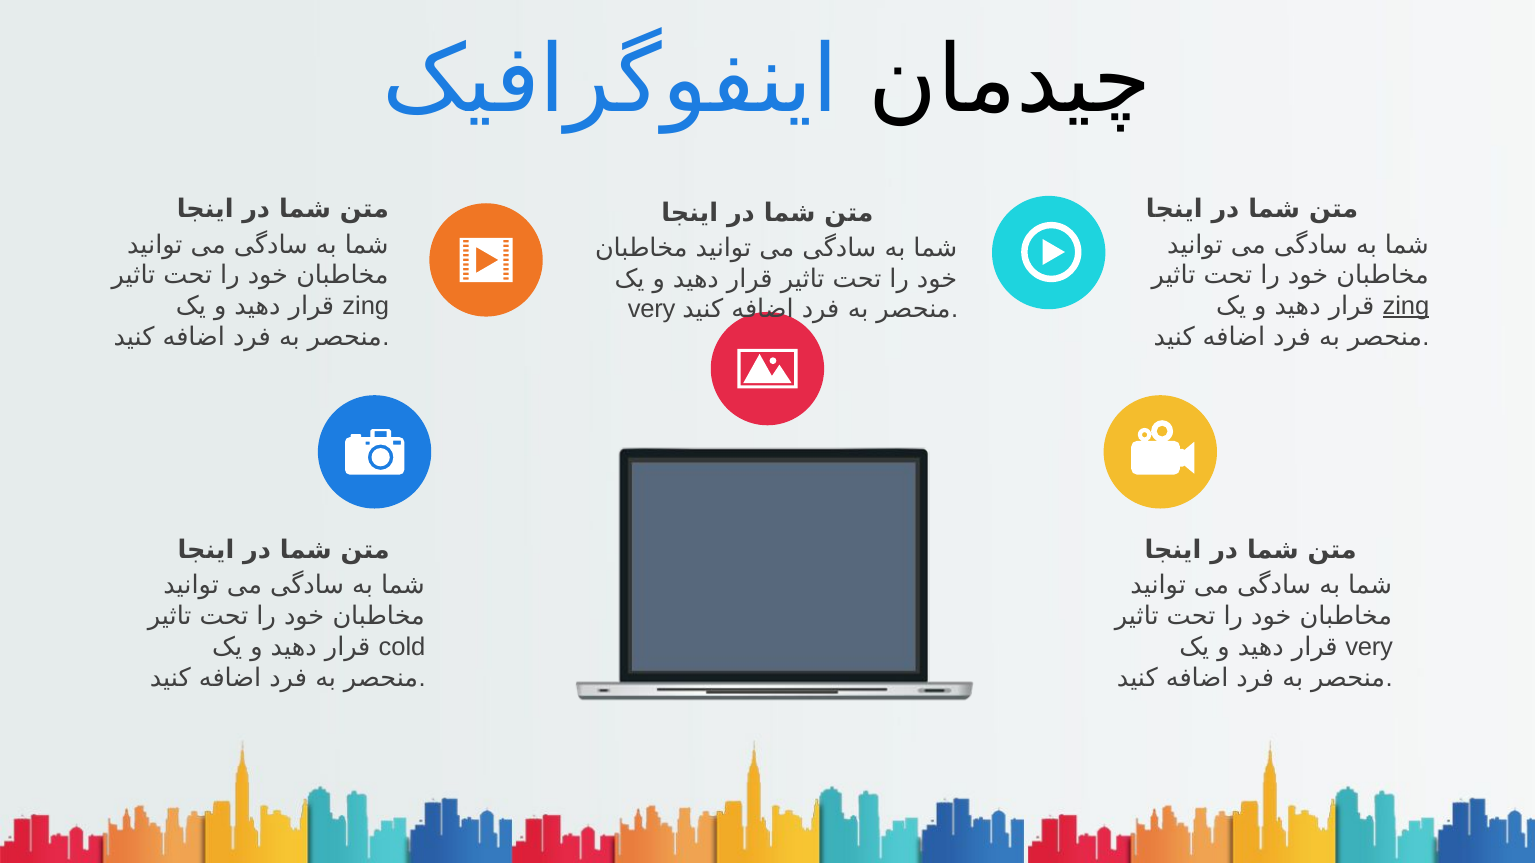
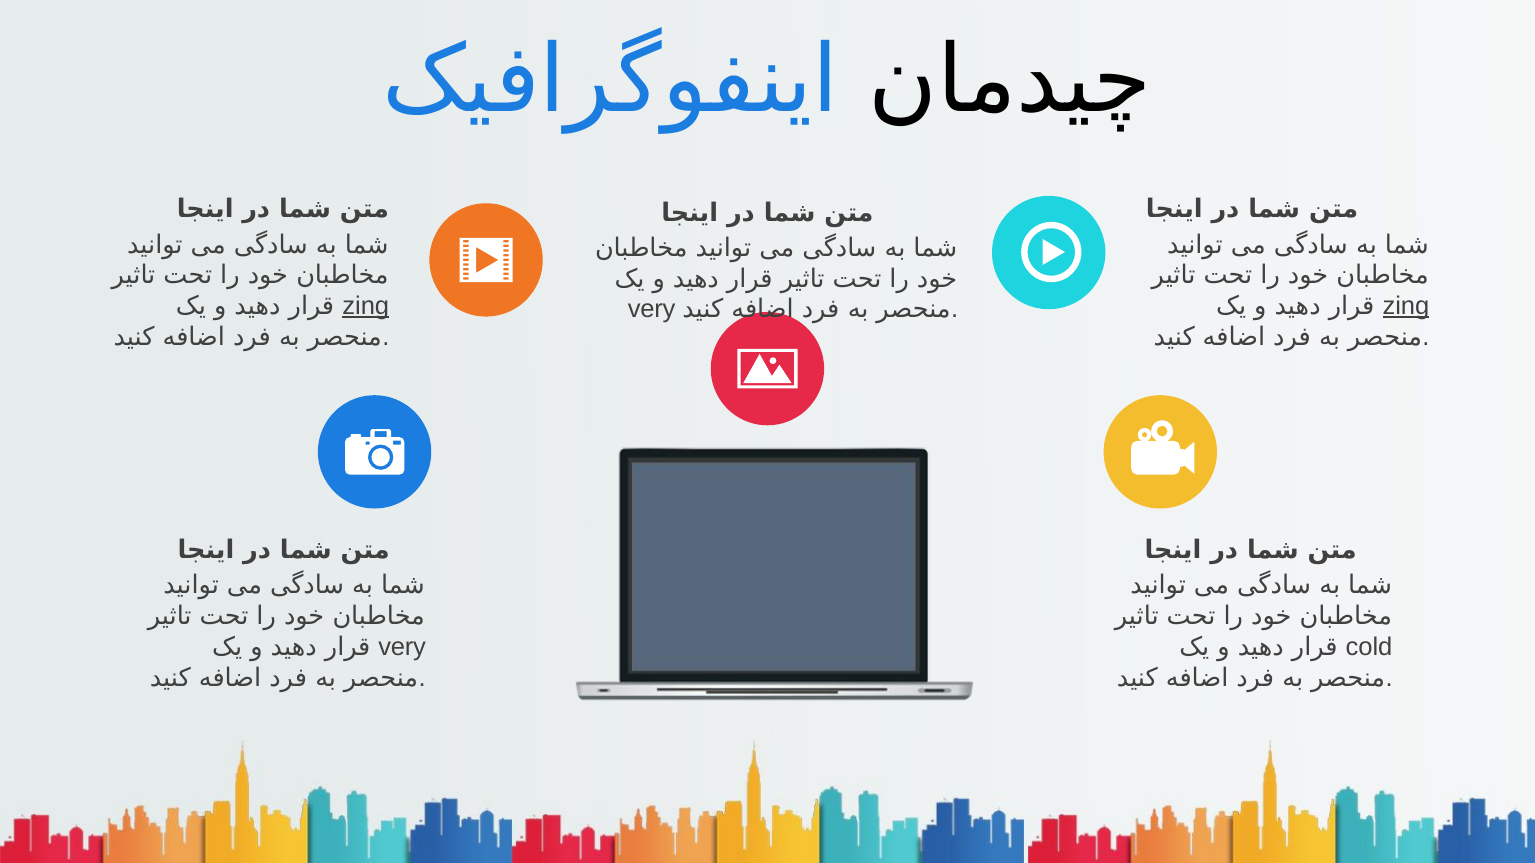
zing underline: none -> present (366, 306)
cold: cold -> very (402, 647)
very: very -> cold (1369, 647)
